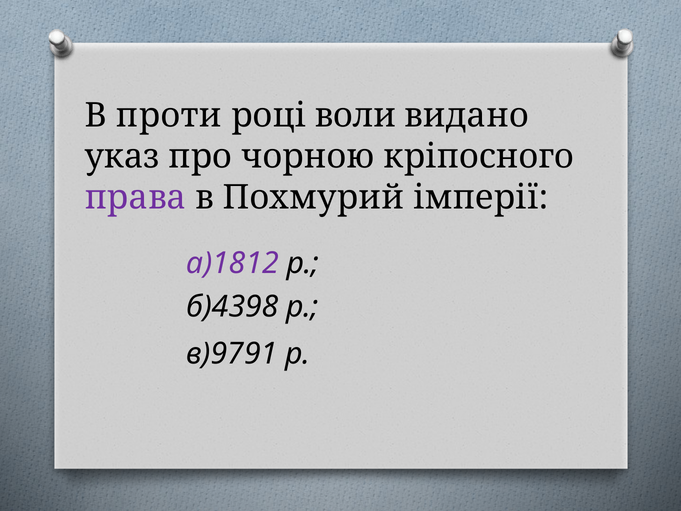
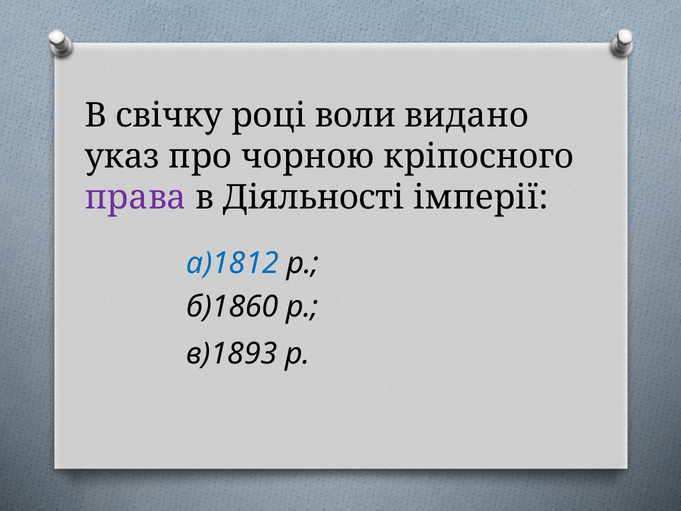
проти: проти -> свічку (169, 116)
Похмурий: Похмурий -> Діяльності (314, 197)
а)1812 colour: purple -> blue (233, 263)
б)4398: б)4398 -> б)1860 (232, 307)
в)9791: в)9791 -> в)1893 (232, 353)
